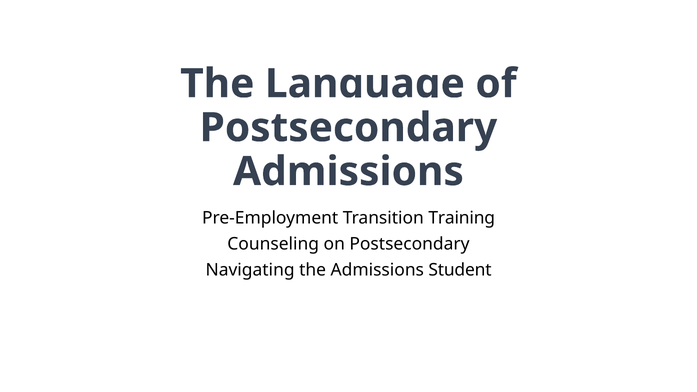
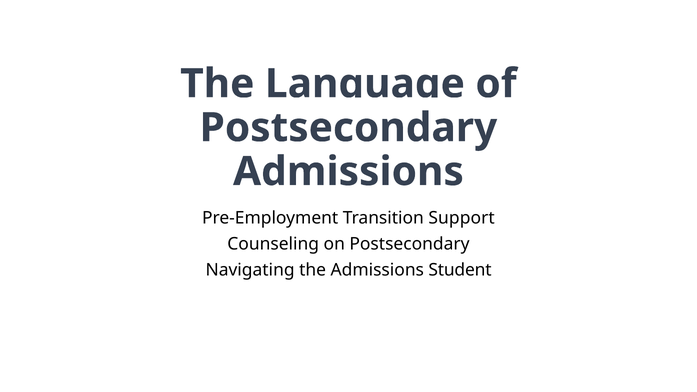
Training: Training -> Support (462, 218)
